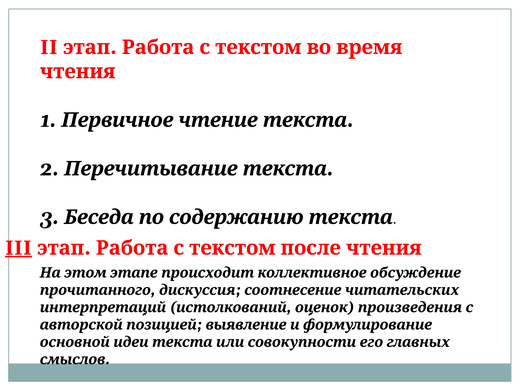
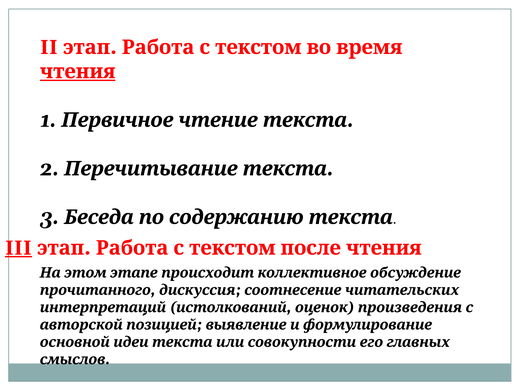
чтения underline: none -> present (78, 72)
